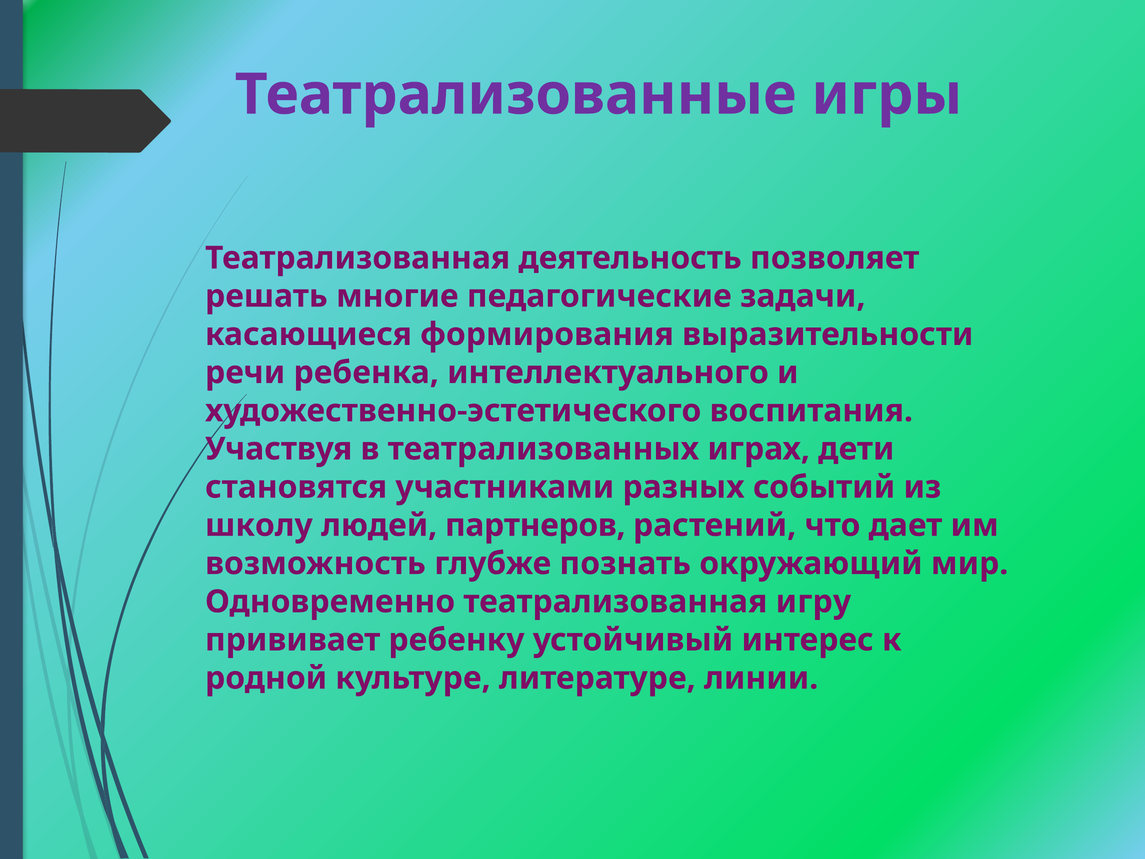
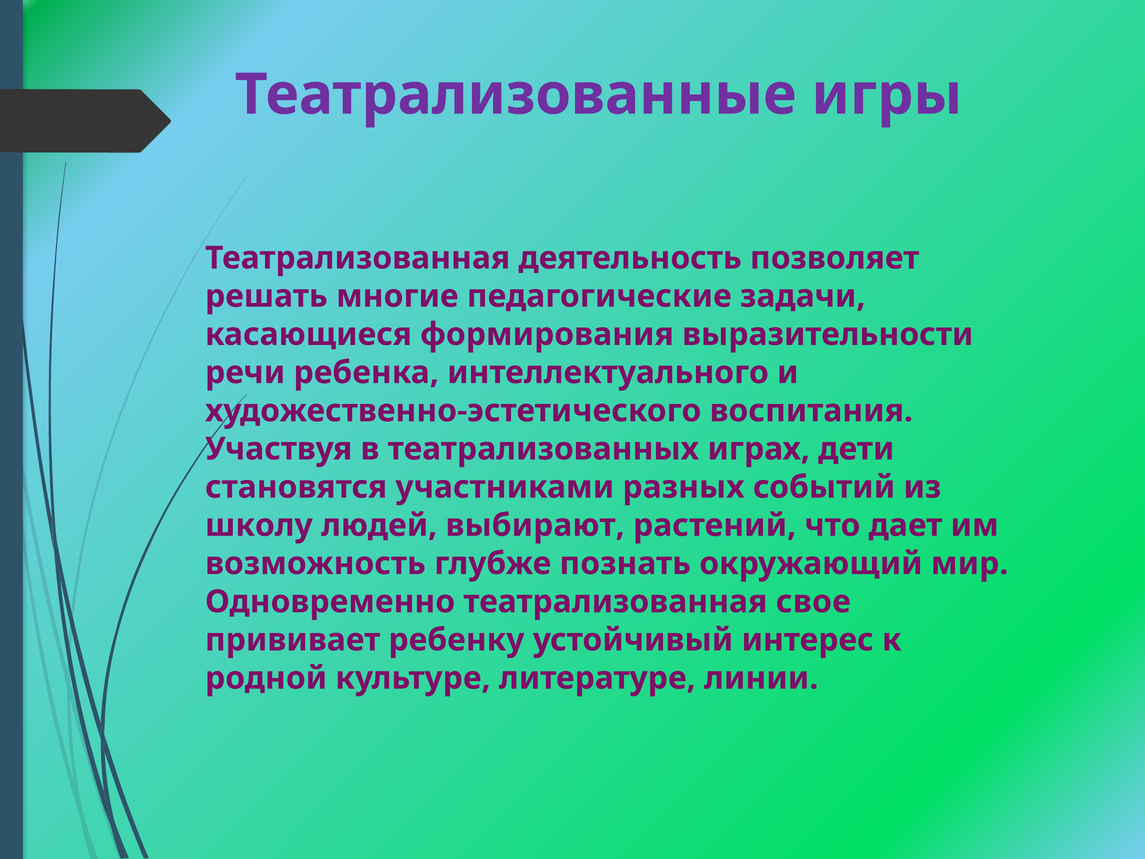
партнеров: партнеров -> выбирают (535, 525)
игру: игру -> свое (813, 602)
